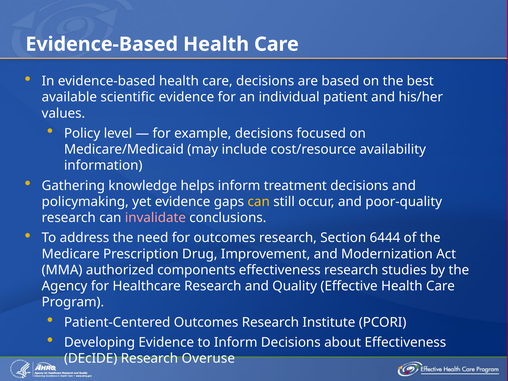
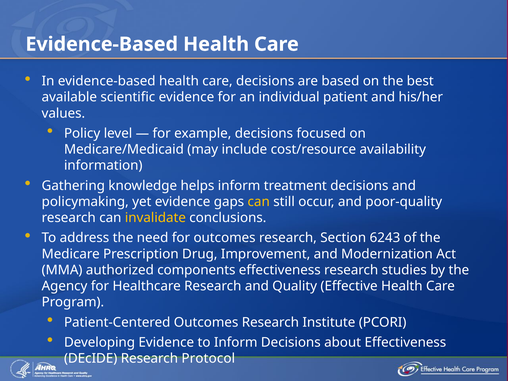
invalidate colour: pink -> yellow (155, 218)
6444: 6444 -> 6243 (385, 238)
Overuse: Overuse -> Protocol (208, 358)
